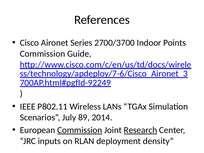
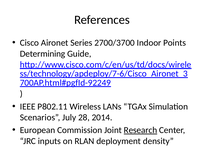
Commission: Commission -> Determining (43, 54)
89: 89 -> 28 (84, 117)
Commission underline: present -> none (80, 130)
